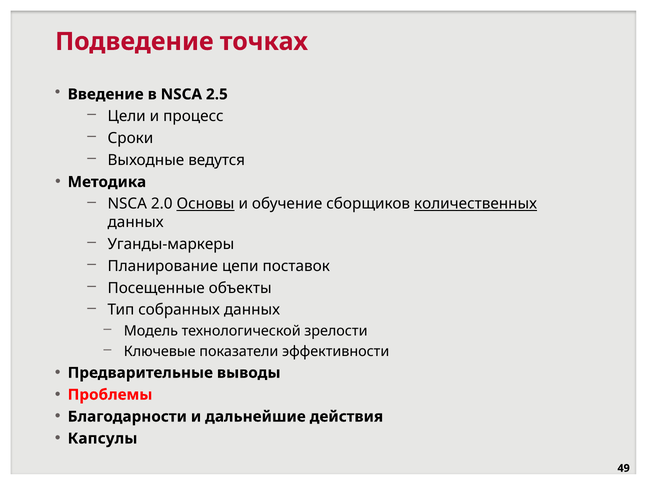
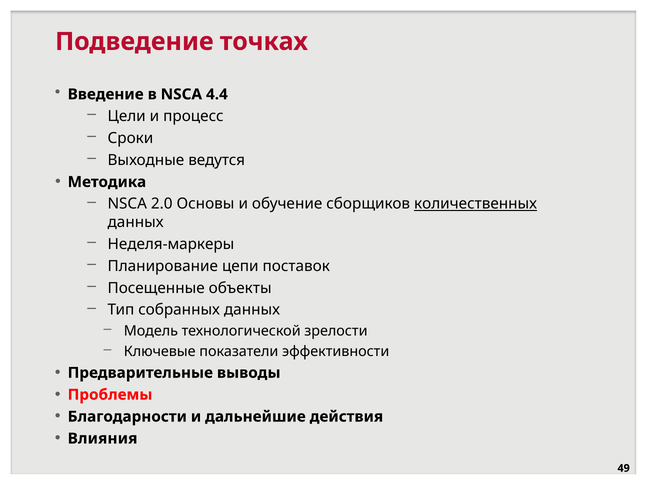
2.5: 2.5 -> 4.4 (217, 94)
Основы underline: present -> none (205, 204)
Уганды-маркеры: Уганды-маркеры -> Неделя-маркеры (171, 244)
Капсулы: Капсулы -> Влияния (103, 439)
